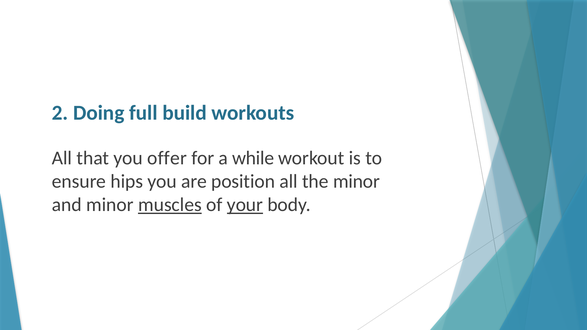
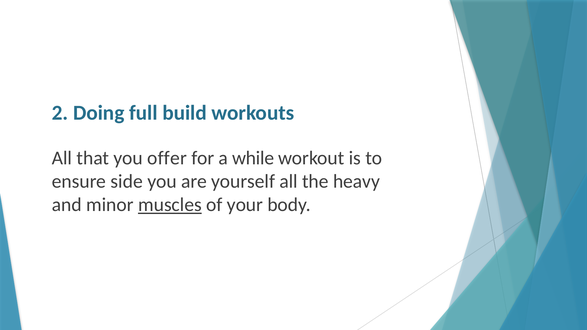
hips: hips -> side (127, 182)
position: position -> yourself (243, 182)
the minor: minor -> heavy (356, 182)
your underline: present -> none (245, 205)
